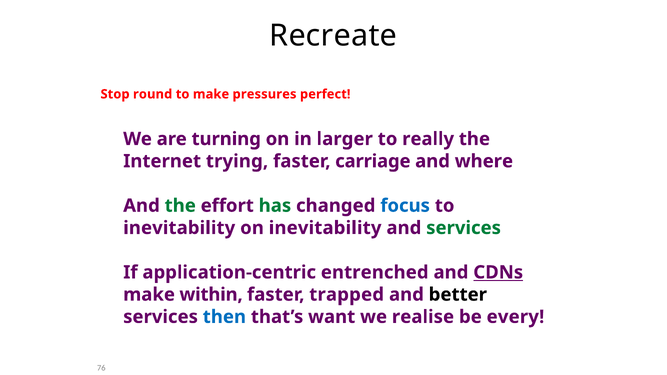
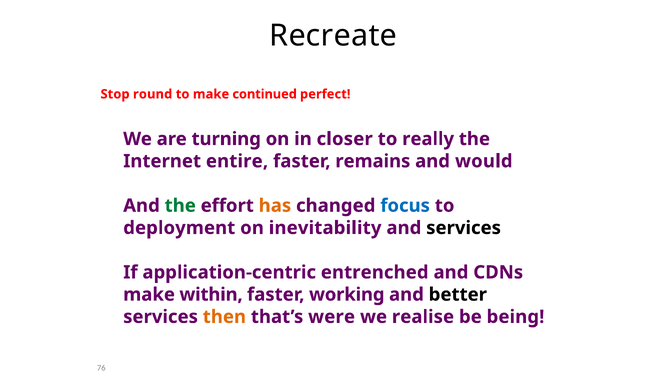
pressures: pressures -> continued (265, 94)
larger: larger -> closer (345, 139)
trying: trying -> entire (237, 161)
carriage: carriage -> remains (373, 161)
where: where -> would (484, 161)
has colour: green -> orange (275, 206)
inevitability: inevitability -> deployment (179, 228)
services colour: green -> black (464, 228)
CDNs underline: present -> none (498, 272)
trapped: trapped -> working (347, 295)
then colour: blue -> orange (224, 317)
want: want -> were (332, 317)
every: every -> being (515, 317)
